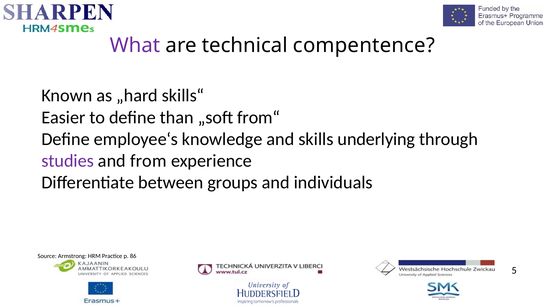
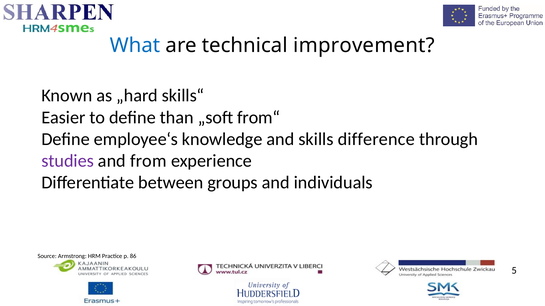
What colour: purple -> blue (135, 45)
compentence: compentence -> improvement (364, 45)
underlying: underlying -> difference (376, 139)
